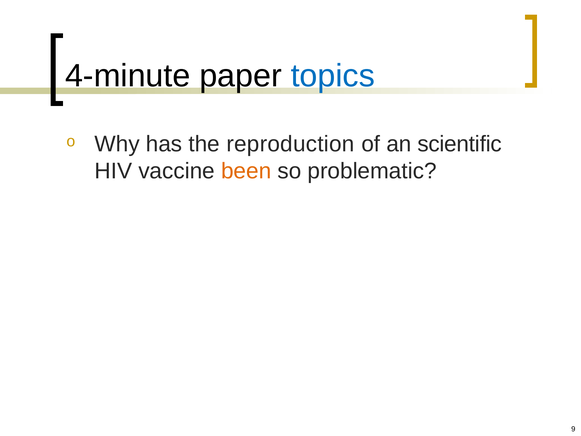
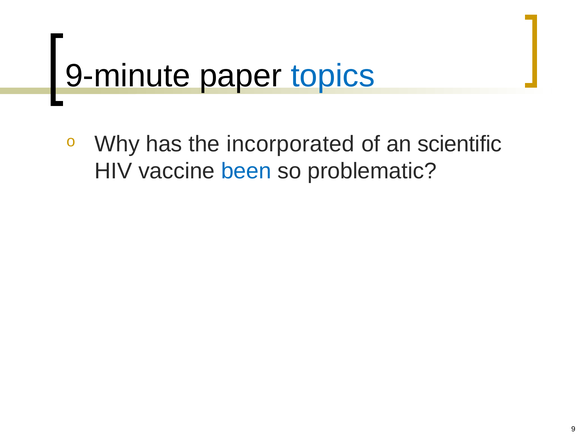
4-minute: 4-minute -> 9-minute (128, 76)
reproduction: reproduction -> incorporated (290, 144)
been colour: orange -> blue (246, 171)
